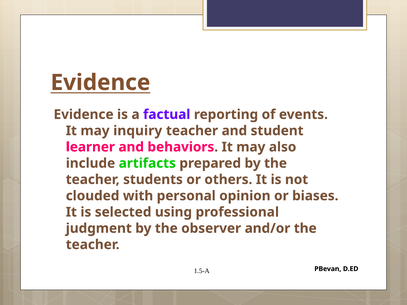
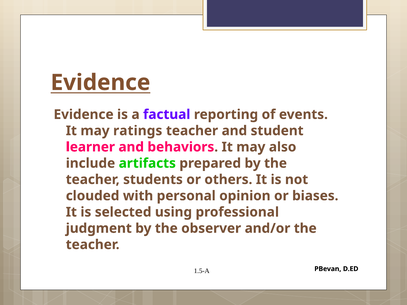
inquiry: inquiry -> ratings (138, 131)
